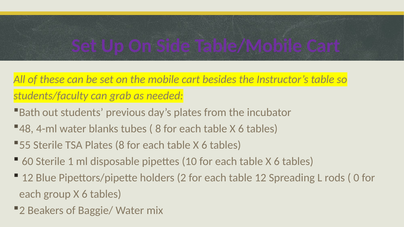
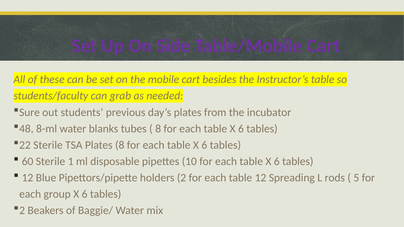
Bath: Bath -> Sure (30, 112)
4-ml: 4-ml -> 8-ml (47, 129)
55: 55 -> 22 (25, 145)
0: 0 -> 5 (356, 178)
